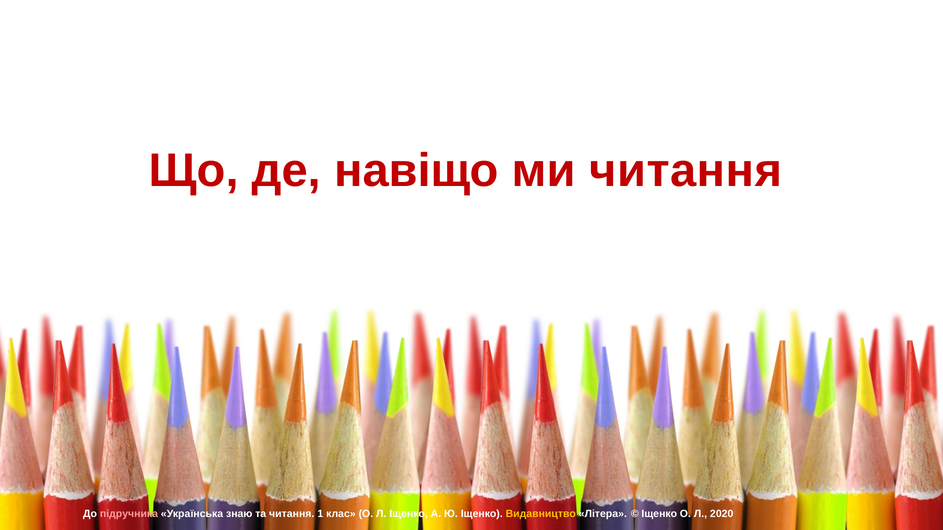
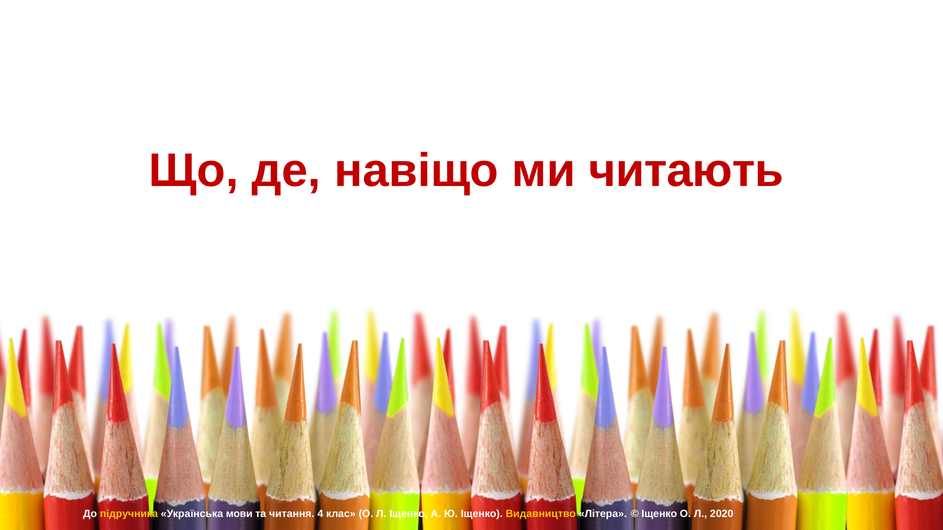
ми читання: читання -> читають (686, 171)
підручника colour: pink -> yellow (129, 514)
знаю: знаю -> мови (239, 514)
1: 1 -> 4 (320, 514)
